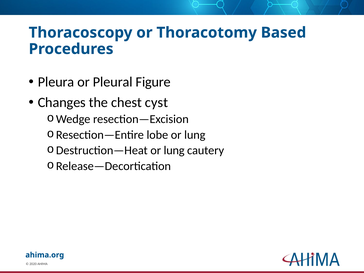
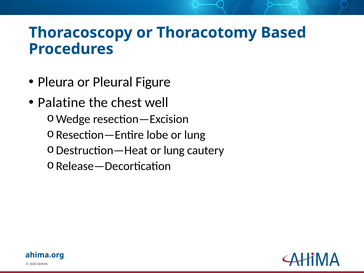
Changes: Changes -> Palatine (62, 102)
cyst: cyst -> well (157, 102)
